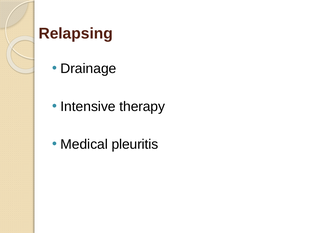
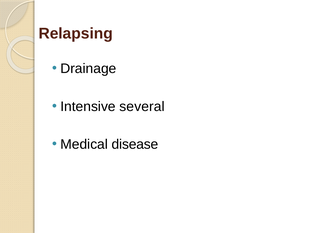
therapy: therapy -> several (142, 107)
pleuritis: pleuritis -> disease (135, 144)
